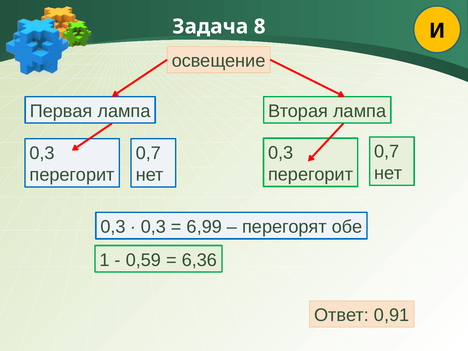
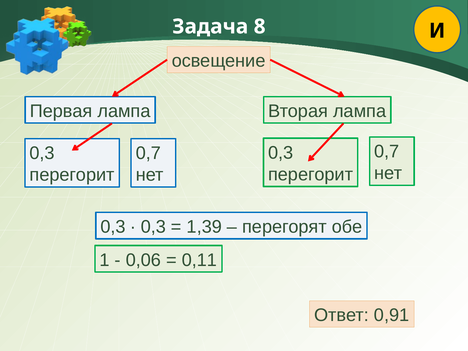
6,99: 6,99 -> 1,39 (204, 227)
0,59: 0,59 -> 0,06 (143, 260)
6,36: 6,36 -> 0,11 (199, 260)
